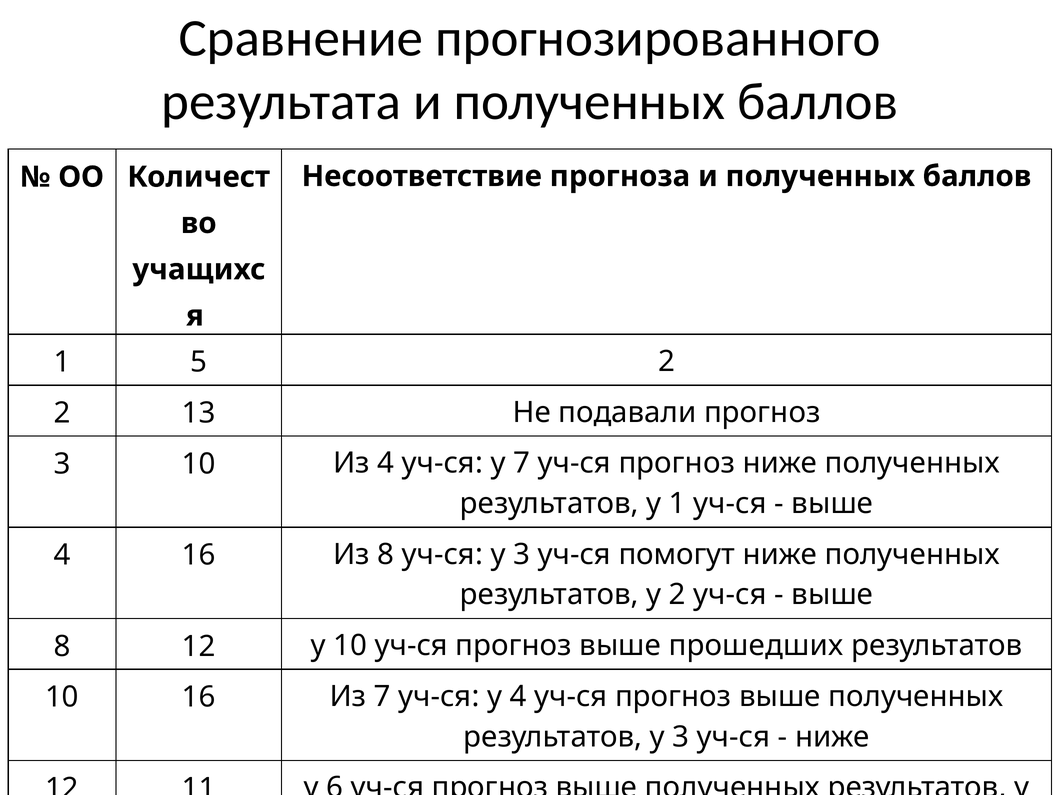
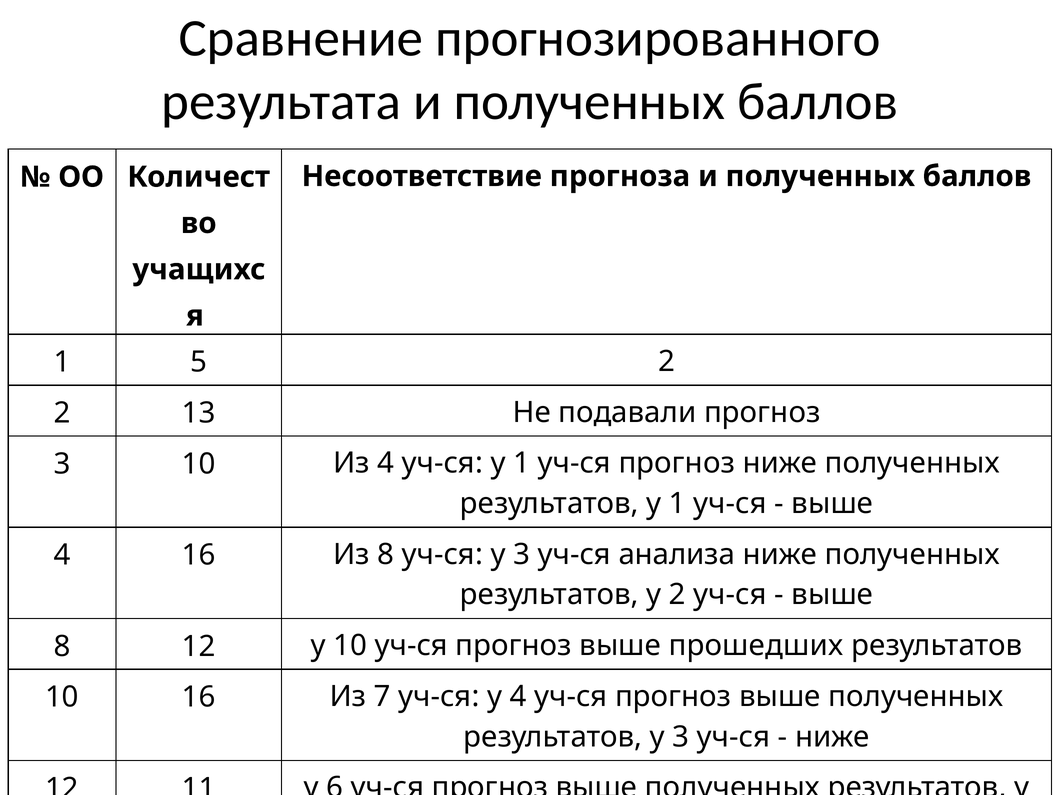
уч-ся у 7: 7 -> 1 (522, 463)
помогут: помогут -> анализа (677, 554)
